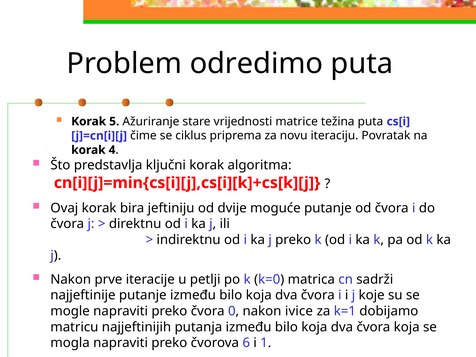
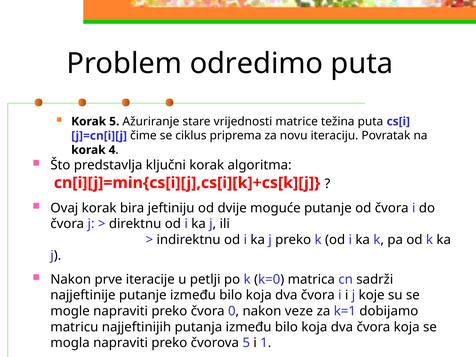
ivice: ivice -> veze (299, 311)
čvorova 6: 6 -> 5 (246, 343)
